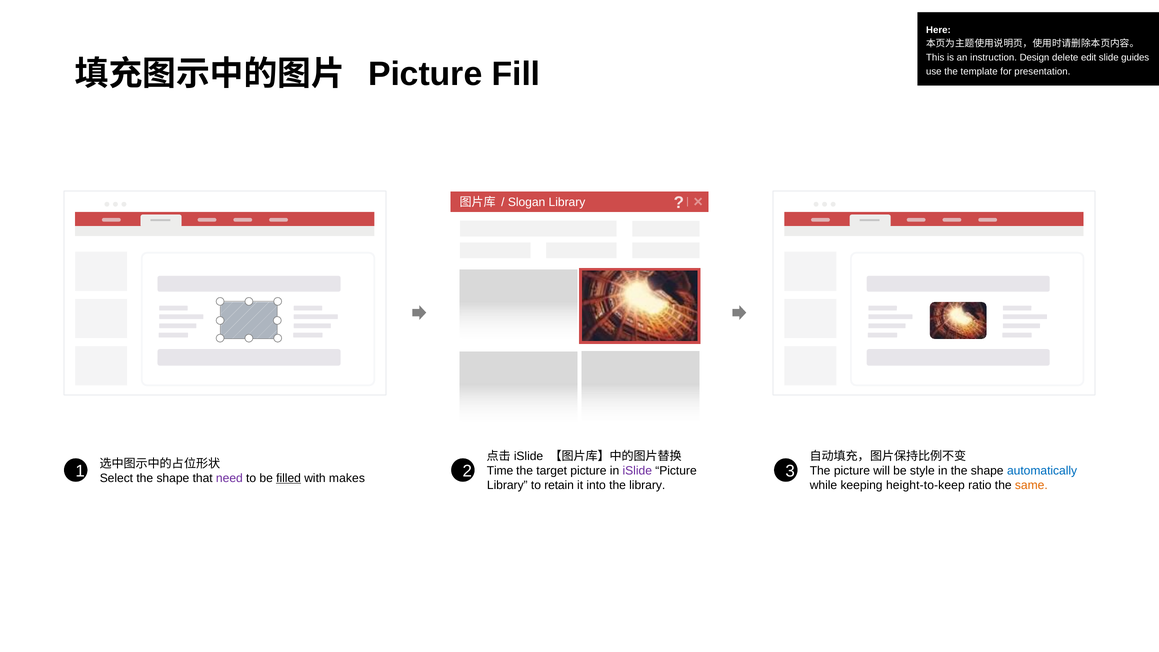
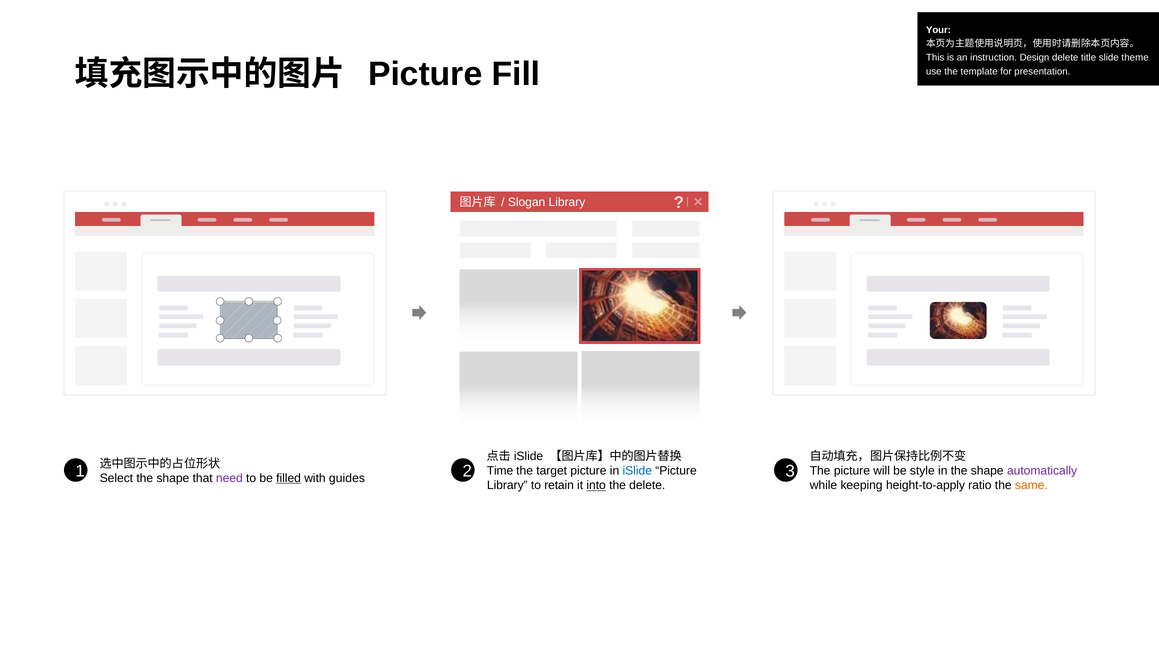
Here: Here -> Your (938, 30)
edit: edit -> title (1089, 58)
guides: guides -> theme (1135, 58)
iSlide colour: purple -> blue (637, 471)
automatically colour: blue -> purple (1042, 471)
makes: makes -> guides (347, 478)
into underline: none -> present (596, 485)
the library: library -> delete (647, 485)
height-to-keep: height-to-keep -> height-to-apply (926, 485)
